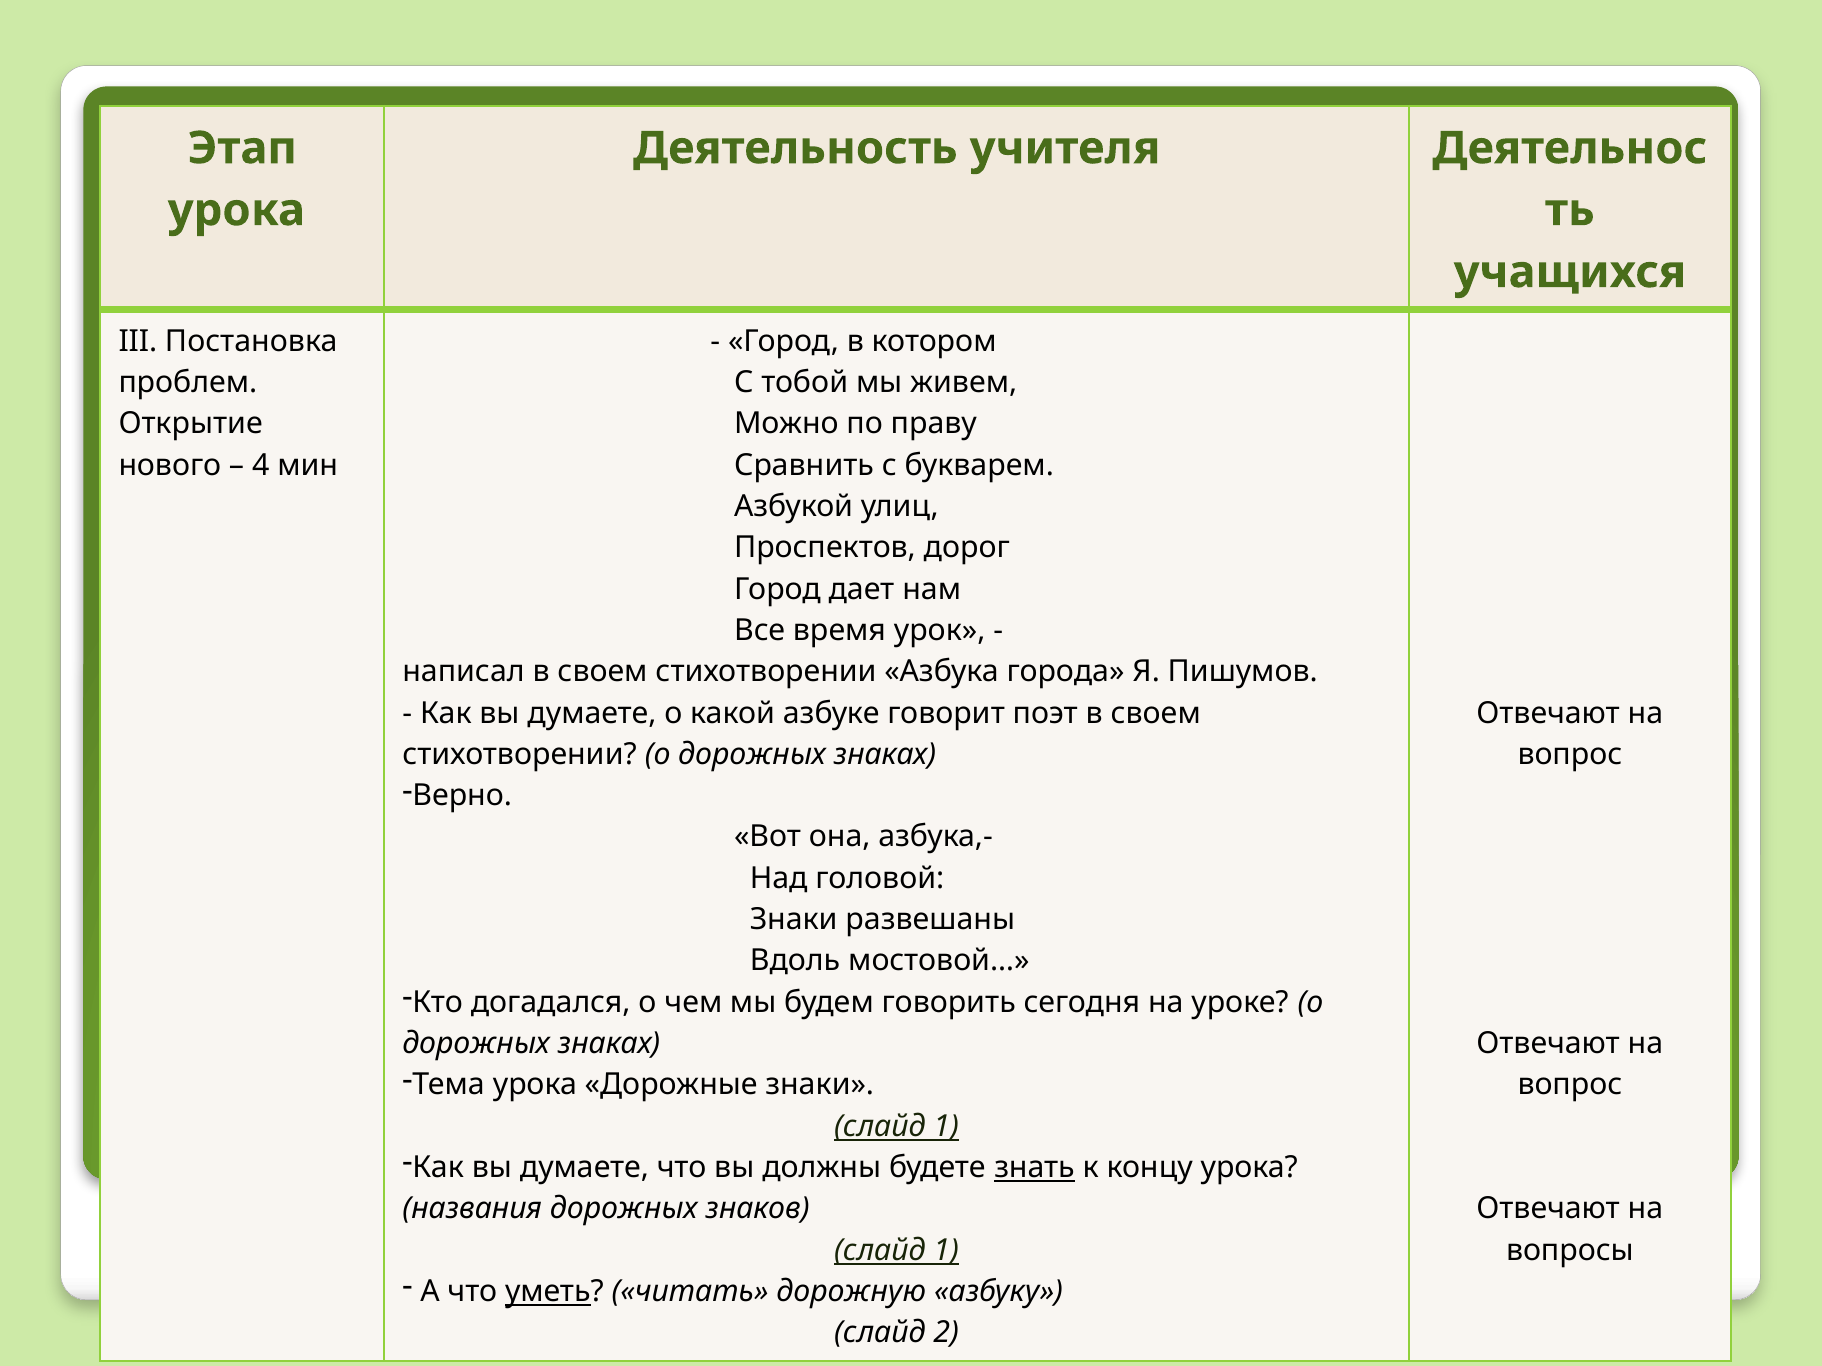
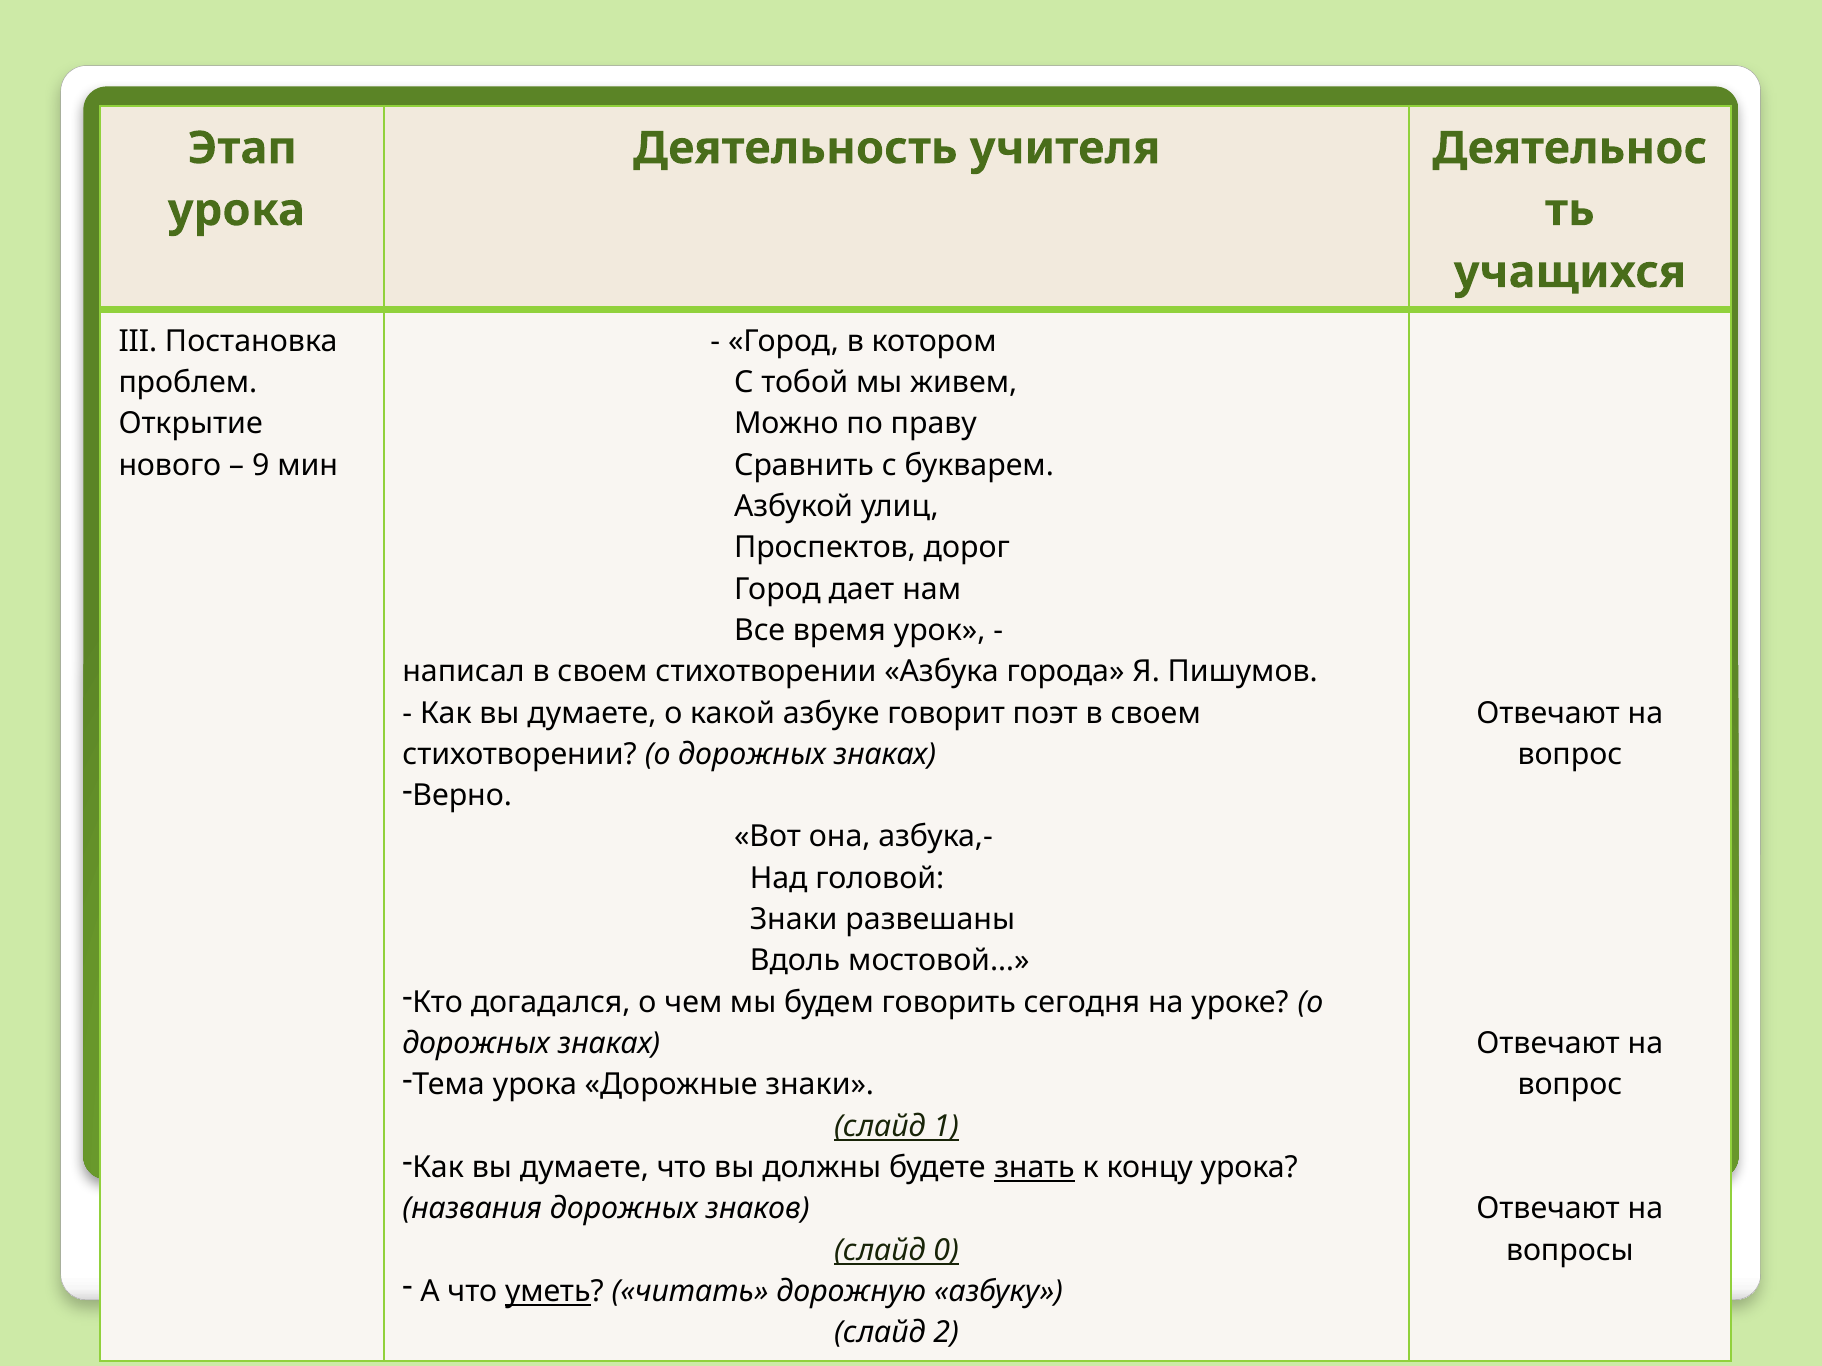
4: 4 -> 9 (261, 465)
1: 1 -> 0 (946, 1250)
